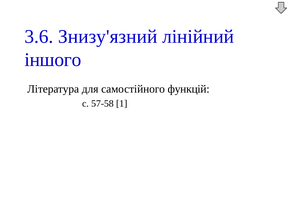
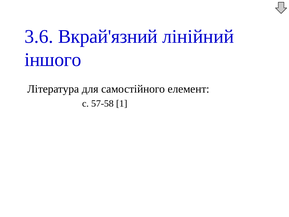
Знизу'язний: Знизу'язний -> Вкрай'язний (108, 37)
функцій: функцій -> елемент (189, 89)
